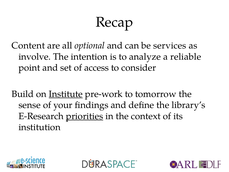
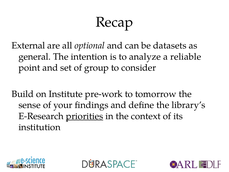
Content: Content -> External (28, 45)
services: services -> datasets (170, 45)
involve: involve -> general (35, 57)
access: access -> group (97, 68)
Institute underline: present -> none (66, 94)
